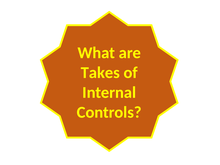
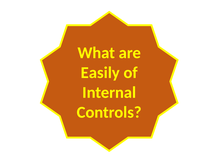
Takes: Takes -> Easily (100, 73)
